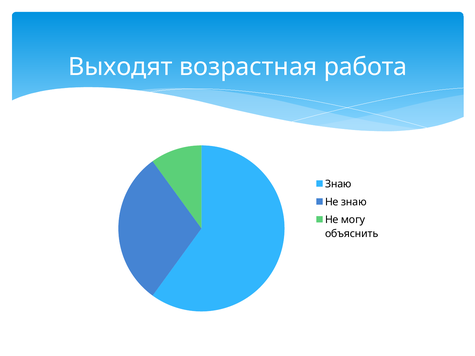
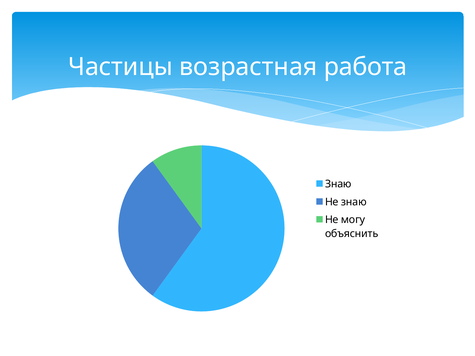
Выходят: Выходят -> Частицы (120, 67)
